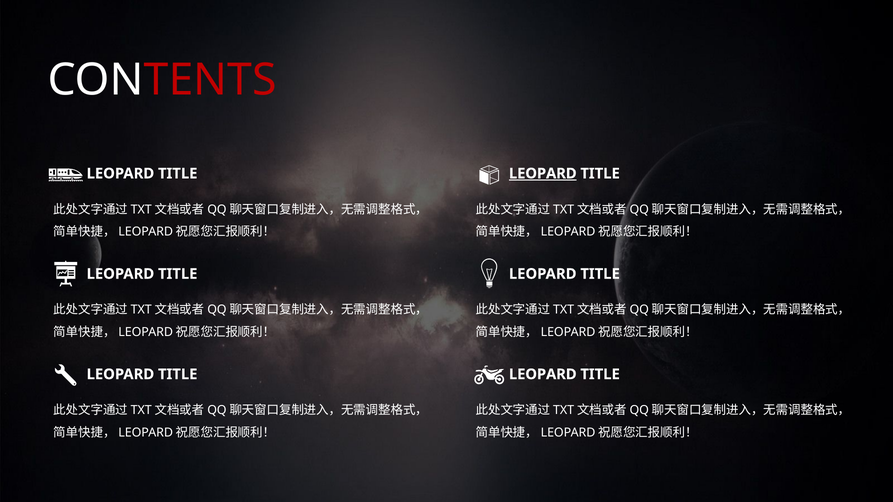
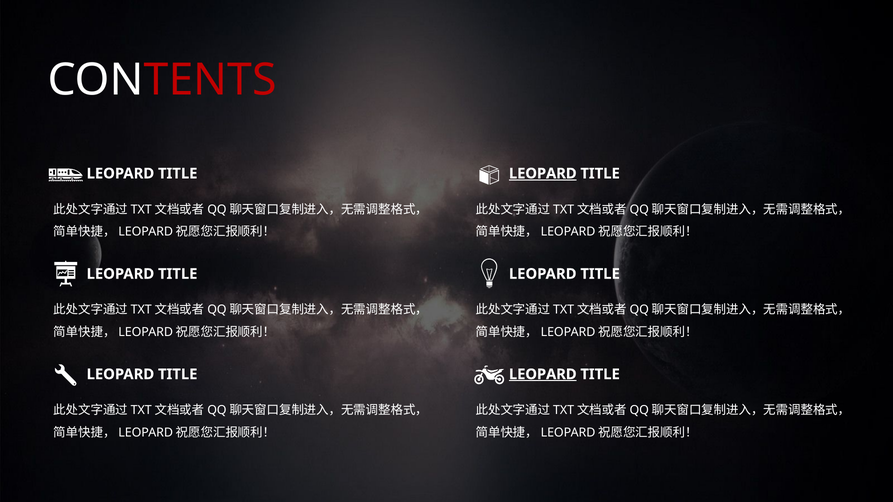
LEOPARD underline: none -> present (543, 375)
